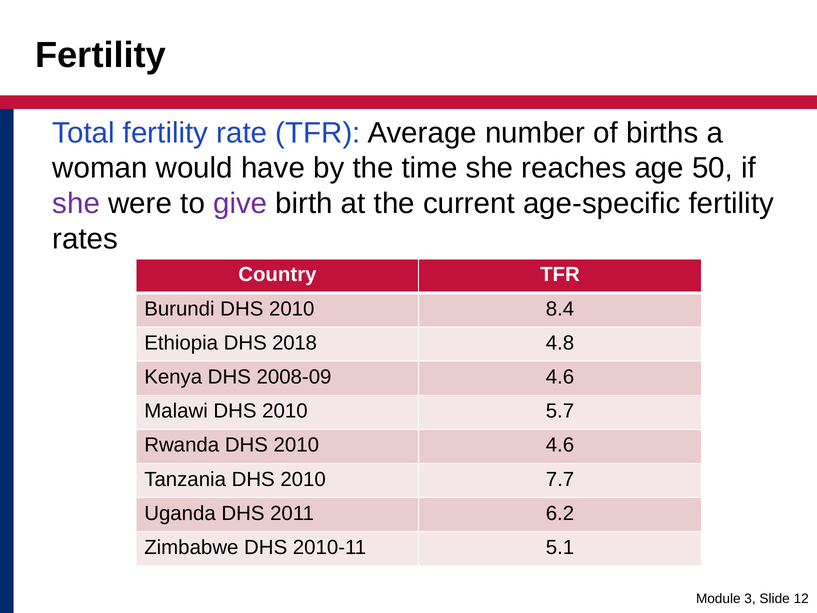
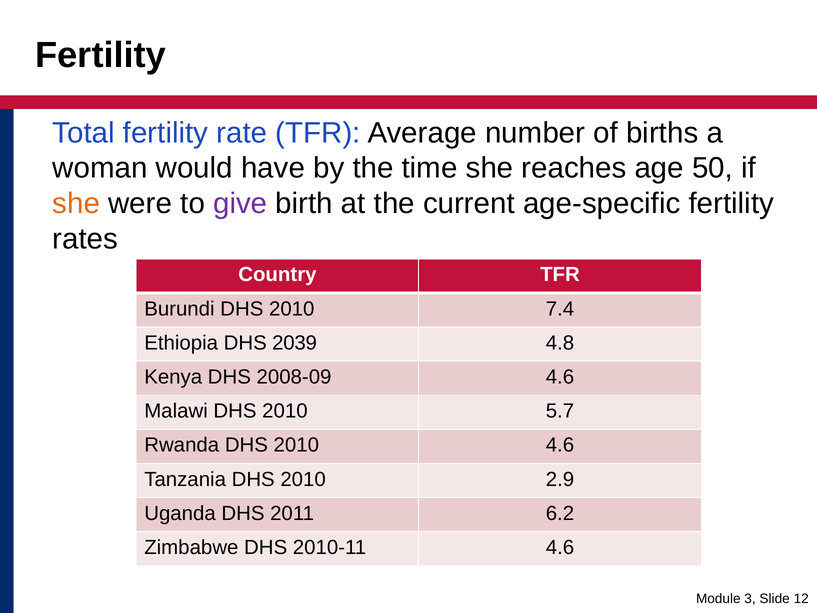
she colour: purple -> orange (76, 204)
8.4: 8.4 -> 7.4 (560, 309)
2018: 2018 -> 2039 (295, 343)
7.7: 7.7 -> 2.9 (560, 479)
2010-11 5.1: 5.1 -> 4.6 (560, 547)
